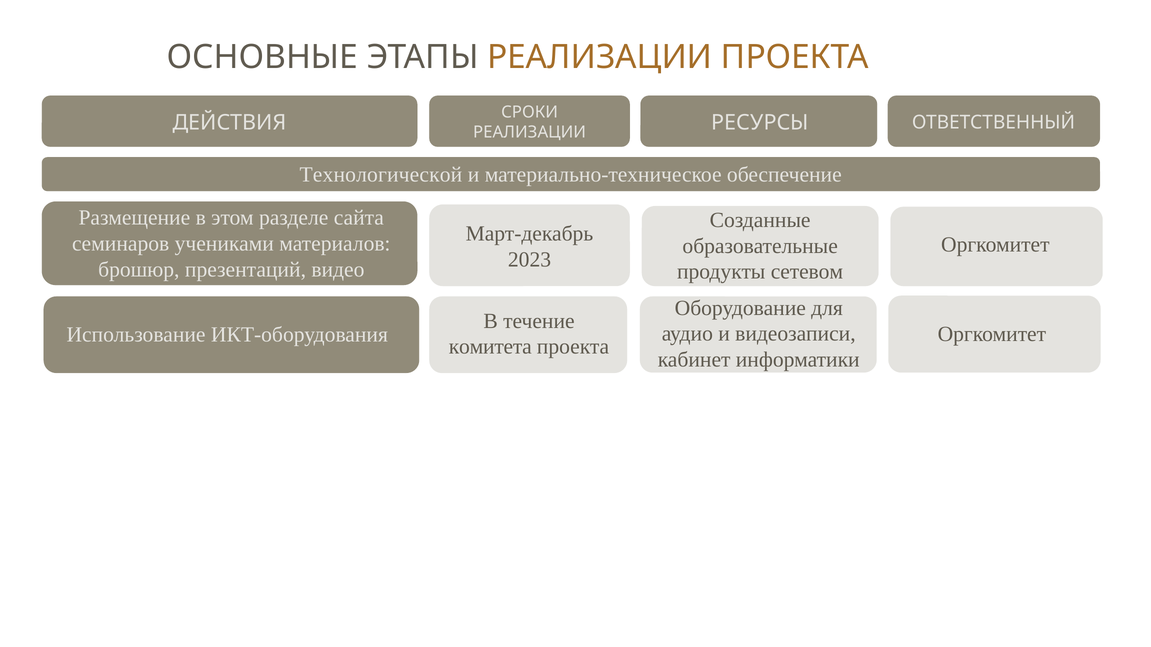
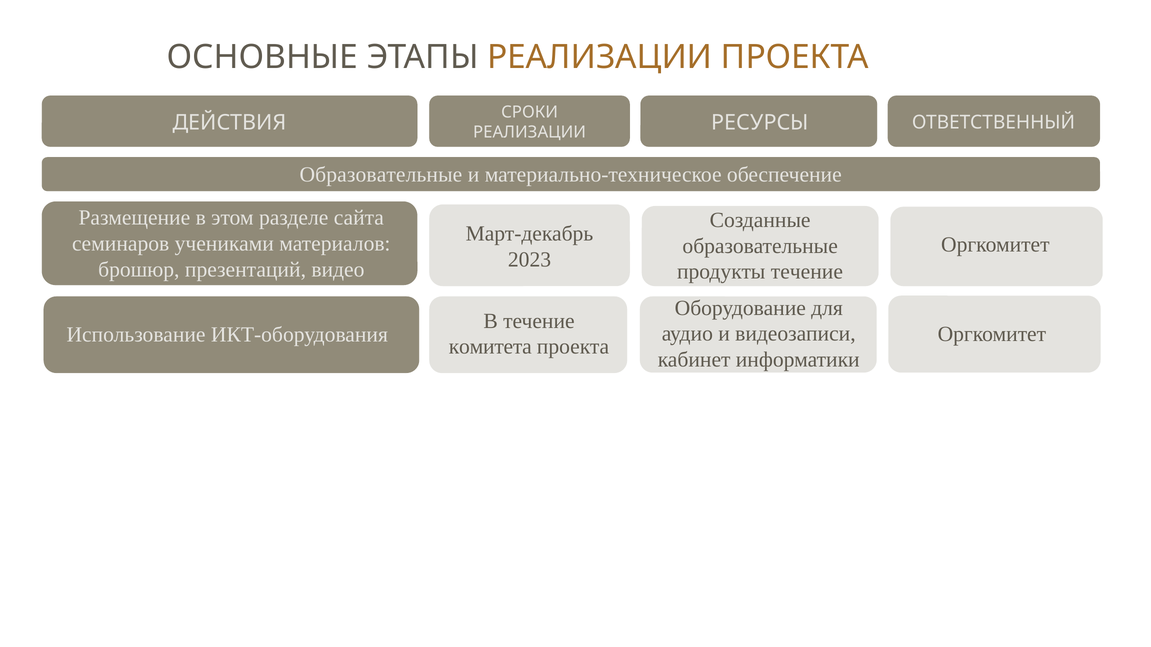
Технологической: Технологической -> Образовательные (381, 175)
продукты сетевом: сетевом -> течение (807, 272)
